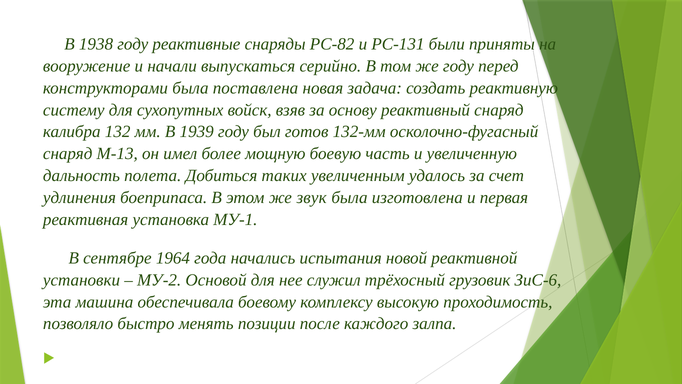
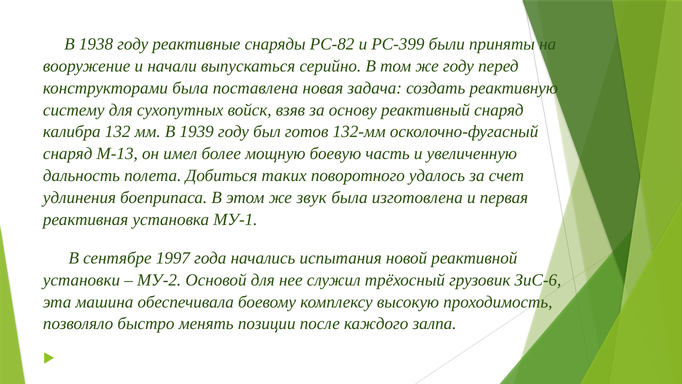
РС-131: РС-131 -> РС-399 (398, 44)
увеличенным: увеличенным -> поворотного (358, 175)
1964: 1964 -> 1997 (173, 258)
